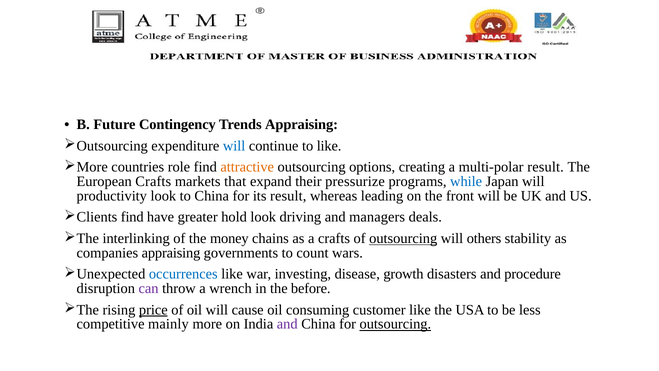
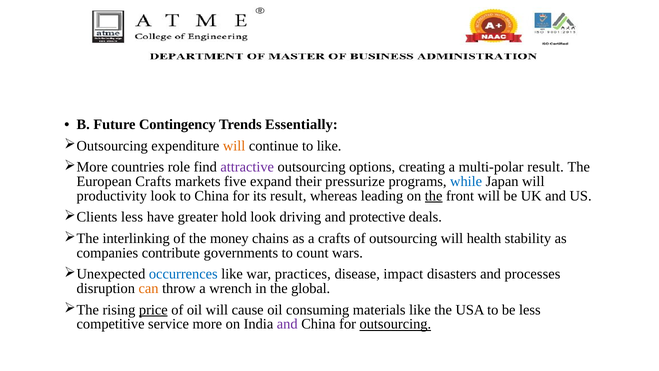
Trends Appraising: Appraising -> Essentially (301, 125)
will colour: blue -> orange (234, 146)
attractive colour: orange -> purple (247, 167)
that: that -> five (235, 181)
the underline: none -> present (434, 196)
find: find -> less (132, 217)
managers: managers -> protective (377, 217)
outsourcing underline: present -> none (403, 238)
others: others -> health (484, 238)
companies appraising: appraising -> contribute (171, 253)
investing: investing -> practices (303, 274)
growth: growth -> impact (403, 274)
procedure: procedure -> processes (532, 274)
can colour: purple -> orange (149, 288)
before: before -> global (311, 288)
customer: customer -> materials (379, 310)
mainly: mainly -> service (169, 324)
